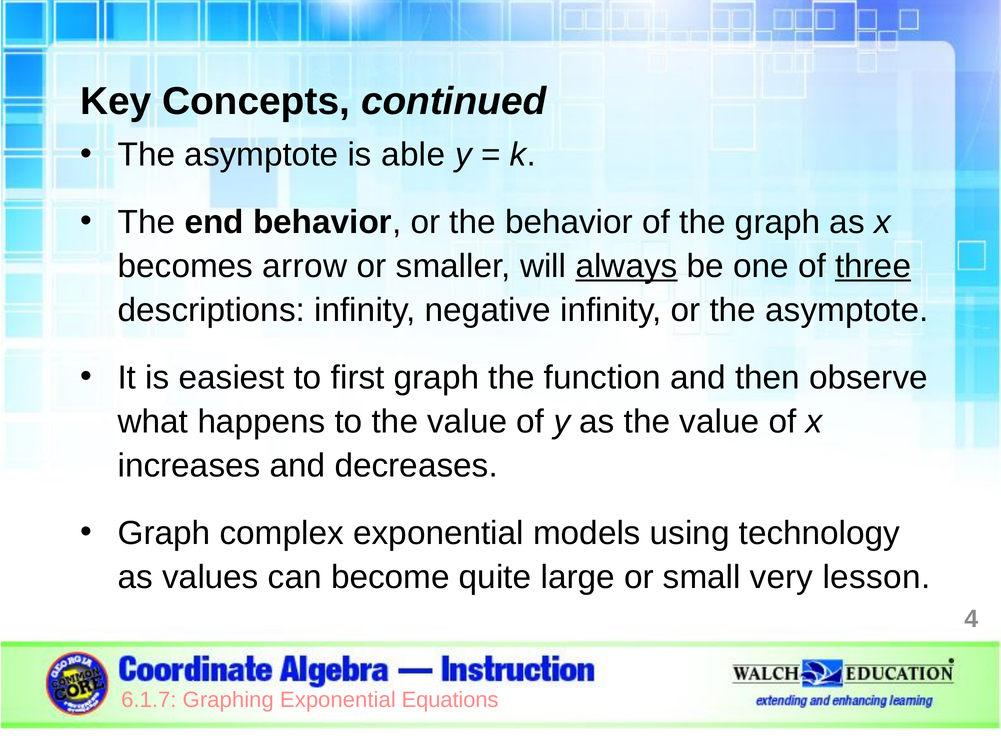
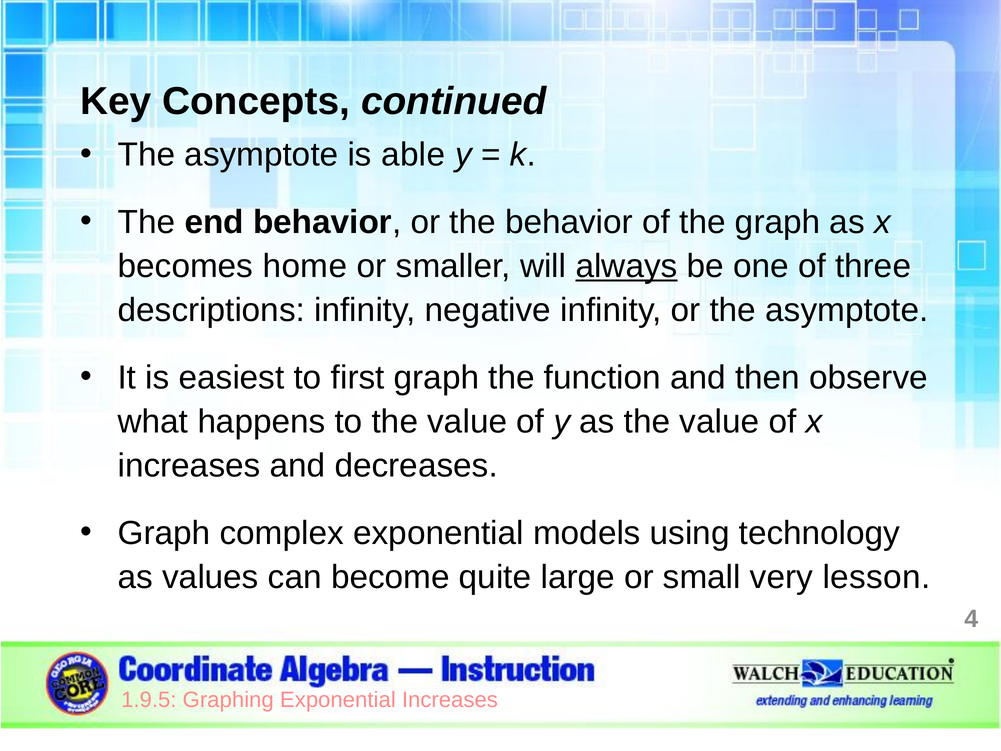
arrow: arrow -> home (305, 266)
three underline: present -> none (873, 266)
6.1.7: 6.1.7 -> 1.9.5 (149, 700)
Exponential Equations: Equations -> Increases (450, 700)
